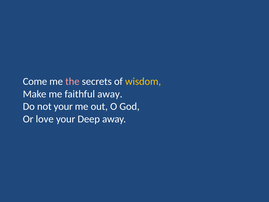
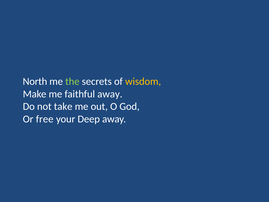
Come: Come -> North (35, 81)
the colour: pink -> light green (72, 81)
not your: your -> take (63, 106)
love: love -> free (45, 119)
